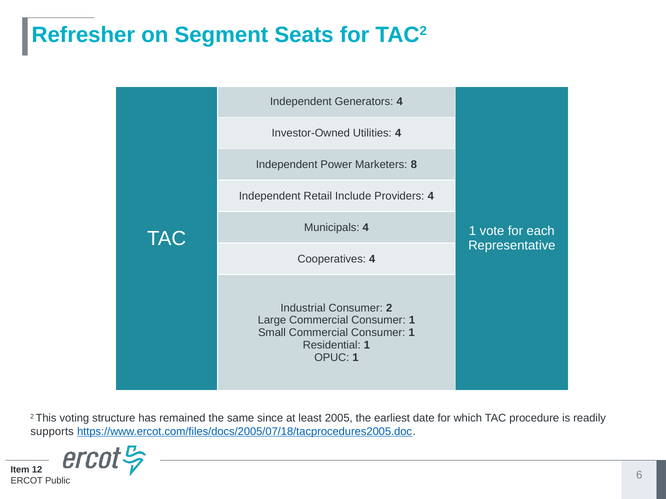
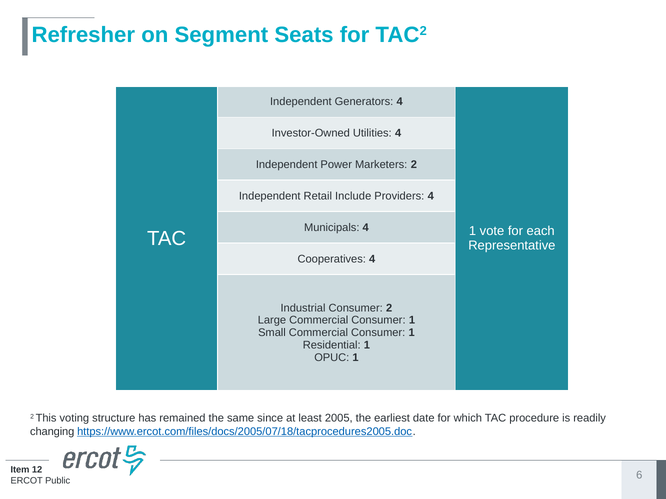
Marketers 8: 8 -> 2 (414, 165)
supports: supports -> changing (52, 432)
